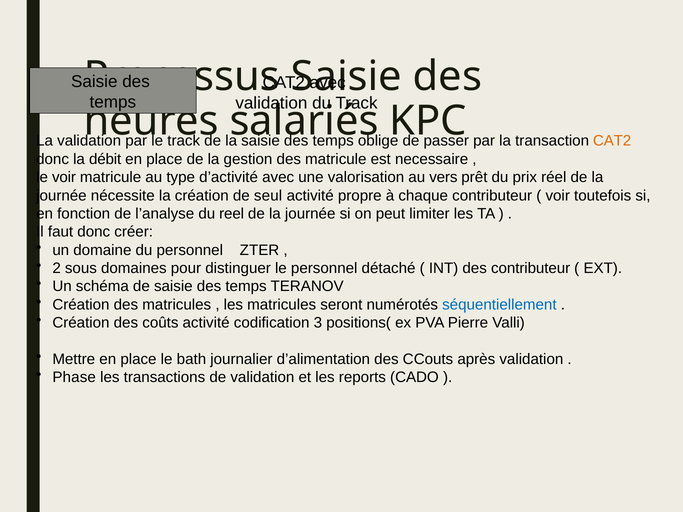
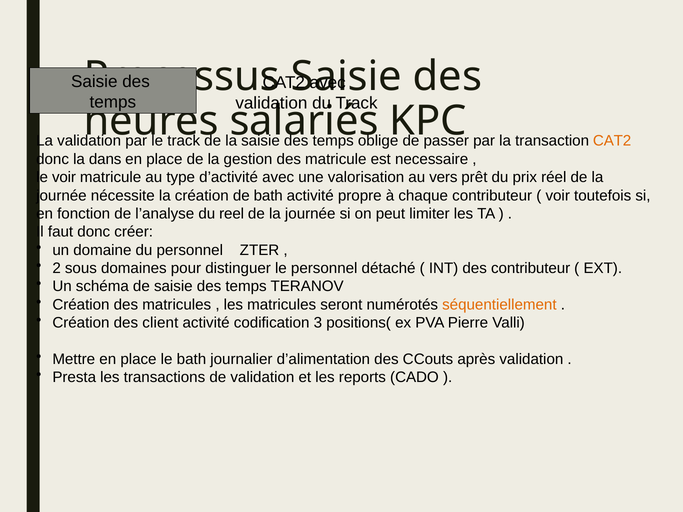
débit: débit -> dans (105, 159)
de seul: seul -> bath (268, 196)
séquentiellement colour: blue -> orange (499, 305)
coûts: coûts -> client (160, 323)
Phase: Phase -> Presta (74, 378)
